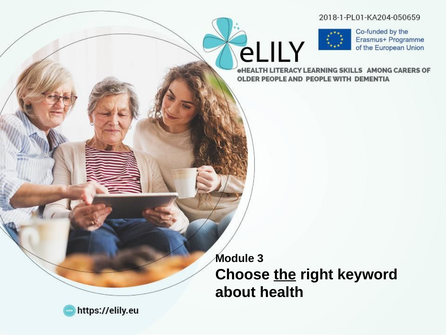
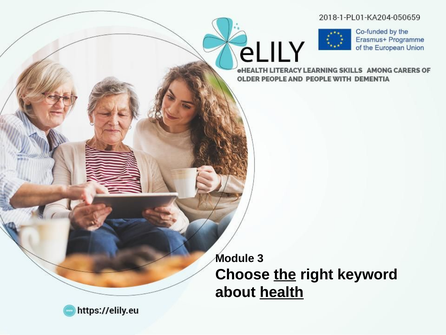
health underline: none -> present (282, 292)
